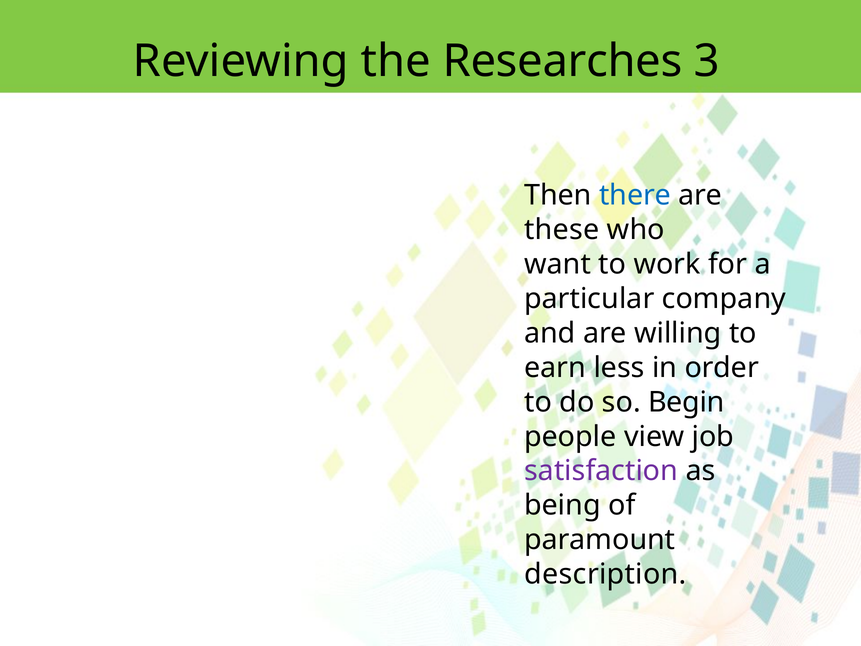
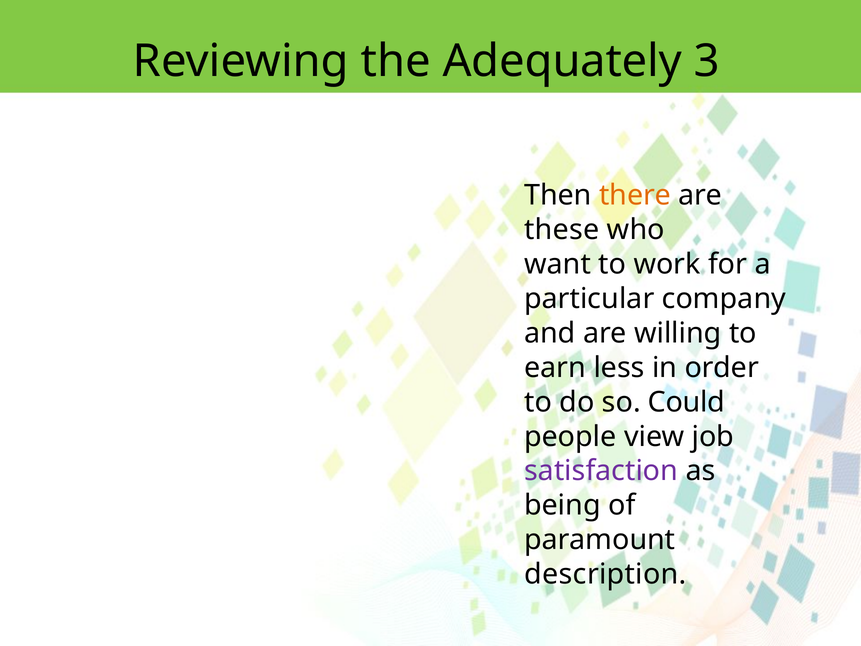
Researches: Researches -> Adequately (562, 61)
there colour: blue -> orange (635, 195)
Begin: Begin -> Could (686, 402)
